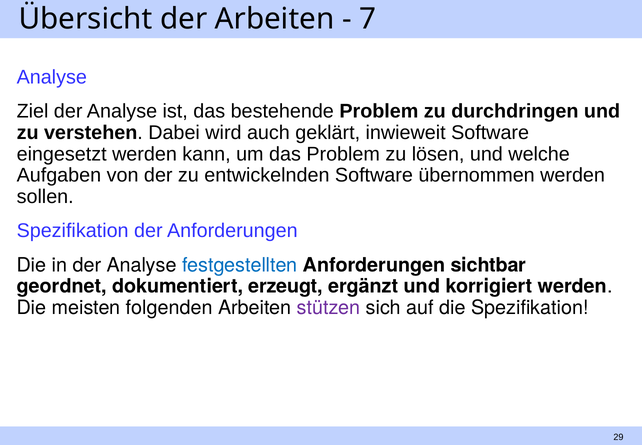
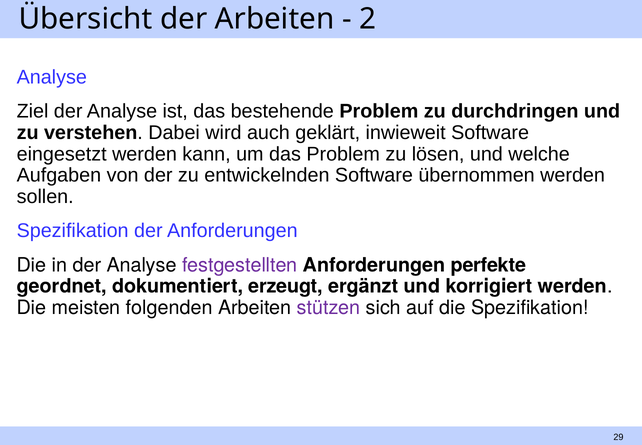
7: 7 -> 2 (368, 19)
festgestellten colour: blue -> purple (240, 265)
sichtbar: sichtbar -> perfekte (488, 265)
